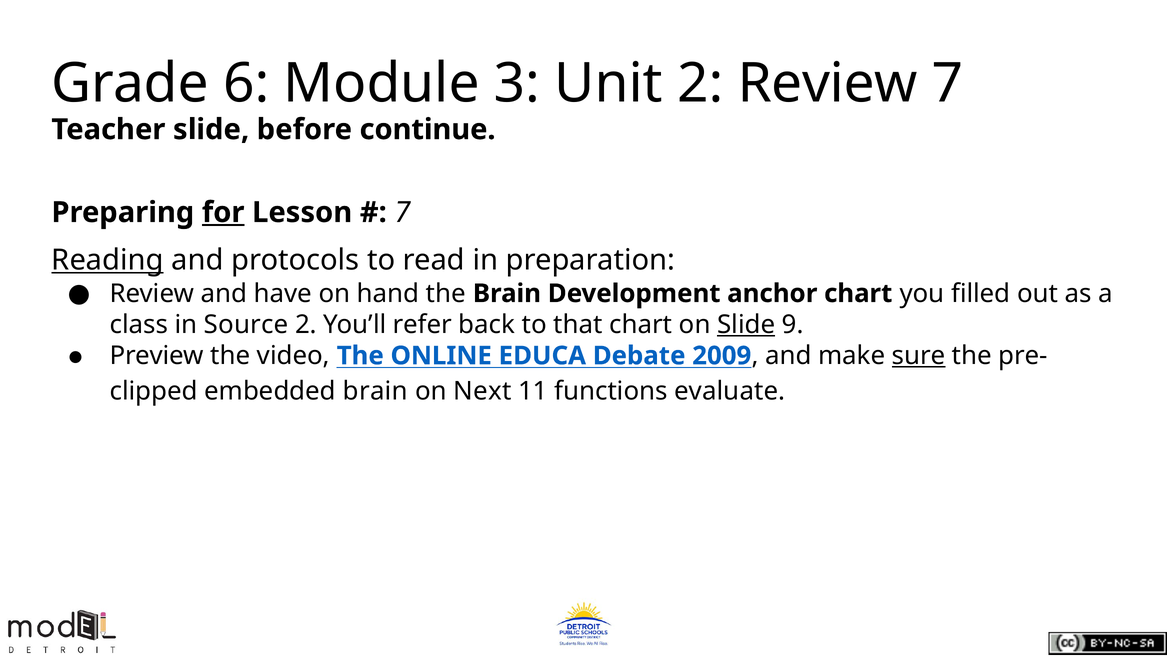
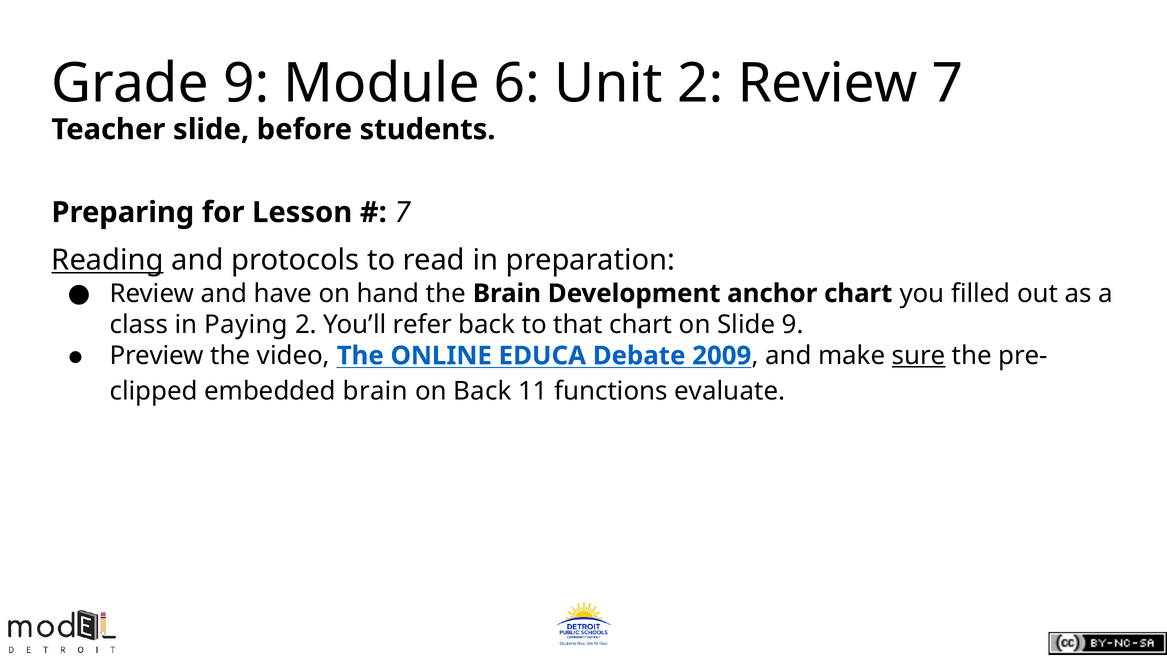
Grade 6: 6 -> 9 (246, 84)
3: 3 -> 6 (517, 84)
continue: continue -> students (428, 129)
for underline: present -> none (223, 212)
Source: Source -> Paying (246, 324)
Slide underline: present -> none (746, 324)
on Next: Next -> Back (482, 391)
